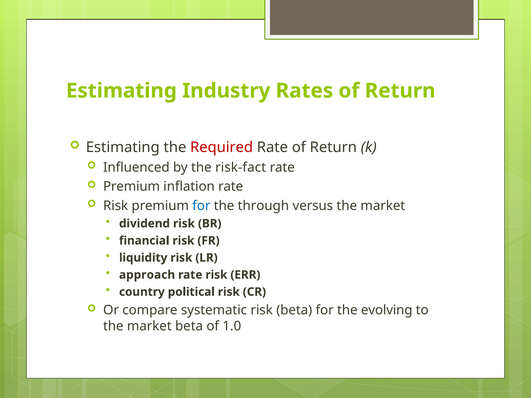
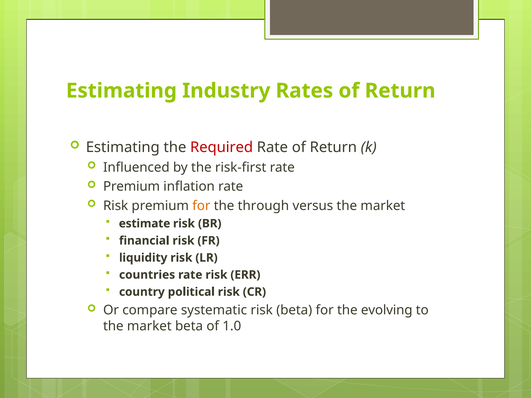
risk-fact: risk-fact -> risk-first (241, 167)
for colour: blue -> orange (201, 206)
dividend: dividend -> estimate (145, 224)
approach: approach -> countries (147, 275)
